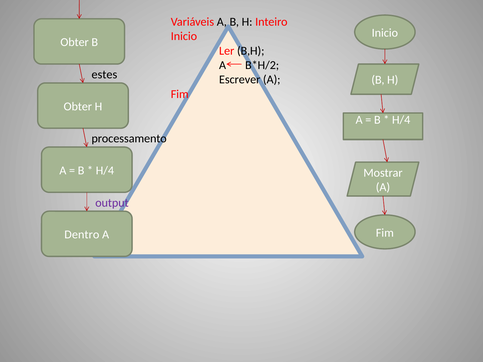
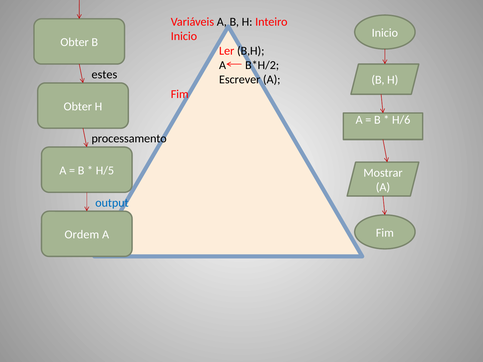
H/4: H/4 -> H/6 (401, 120)
H/4: H/4 -> H/5 (105, 171)
output colour: purple -> blue (112, 203)
Dentro: Dentro -> Ordem (82, 235)
